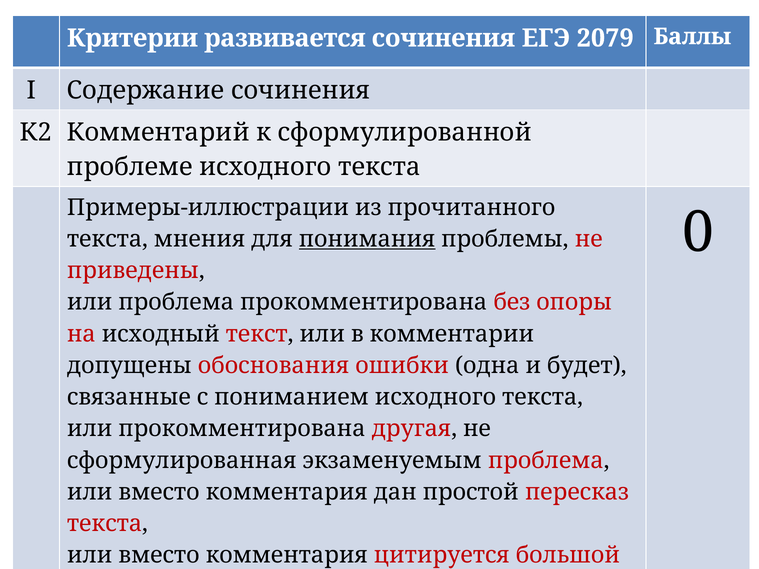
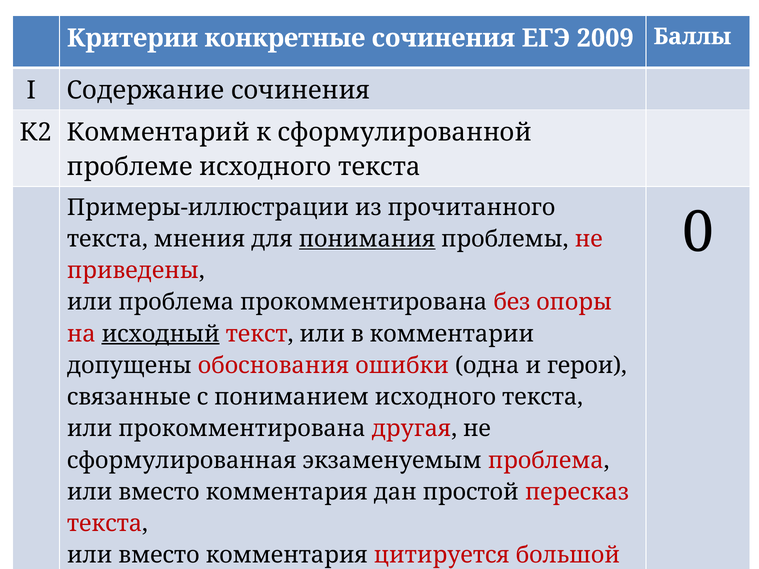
развивается: развивается -> конкретные (285, 38)
2079: 2079 -> 2009 (605, 38)
исходный underline: none -> present (161, 334)
будет: будет -> герои (587, 366)
